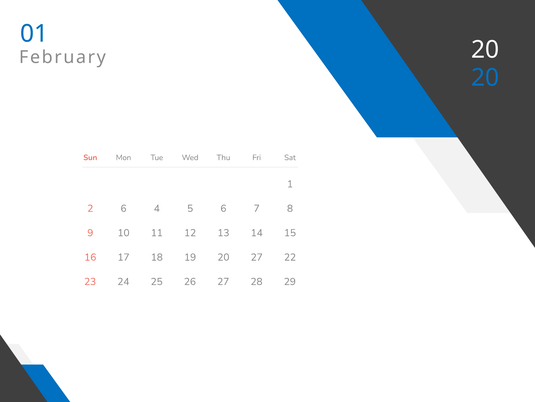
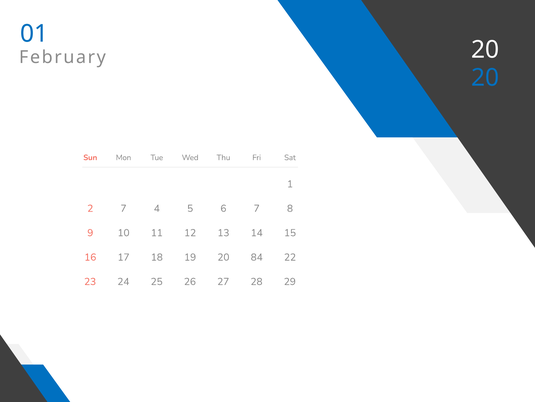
2 6: 6 -> 7 (124, 208)
20 27: 27 -> 84 (257, 257)
